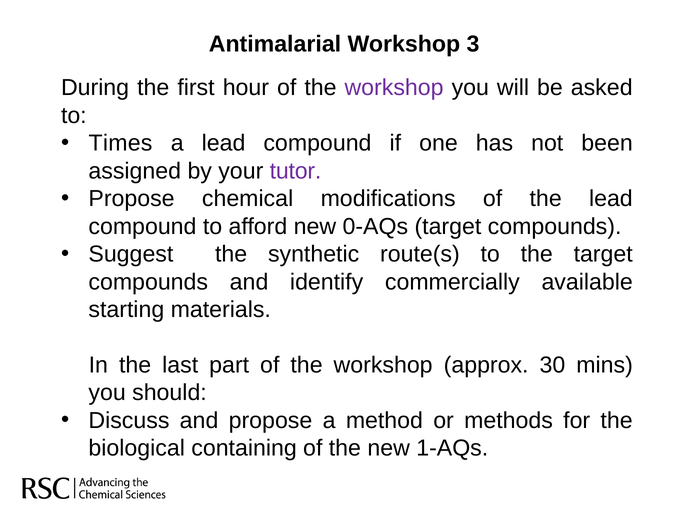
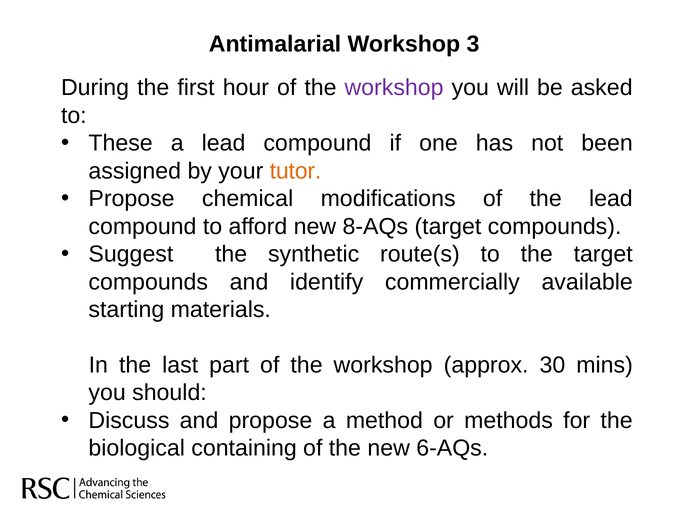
Times: Times -> These (121, 143)
tutor colour: purple -> orange (296, 171)
0-AQs: 0-AQs -> 8-AQs (375, 227)
1-AQs: 1-AQs -> 6-AQs (452, 449)
